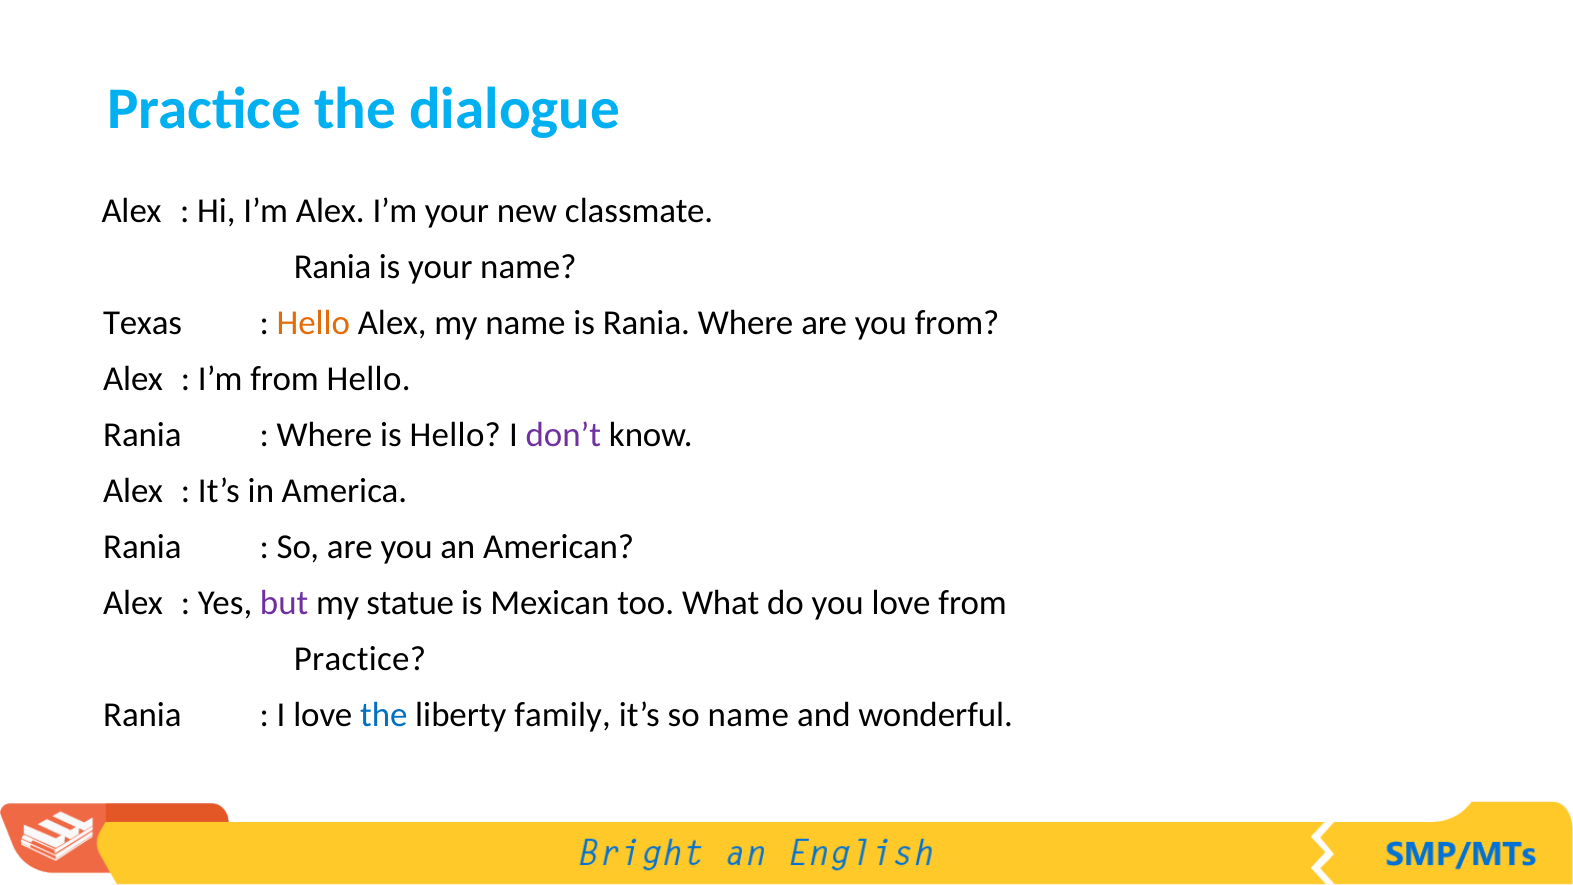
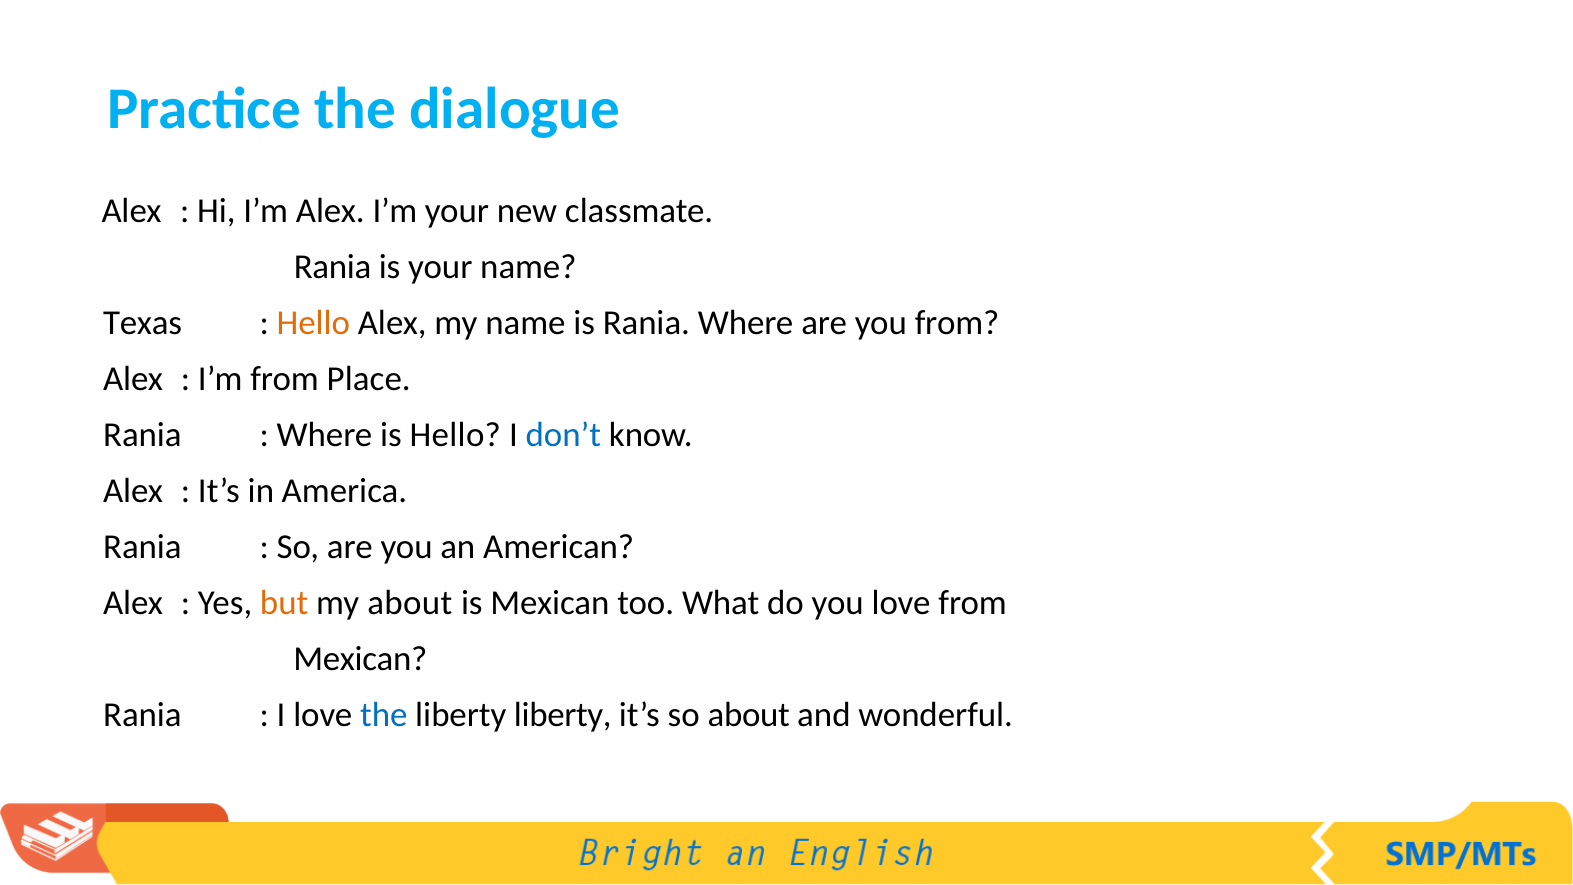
from Hello: Hello -> Place (369, 379)
don’t colour: purple -> blue (563, 435)
but colour: purple -> orange (284, 603)
my statue: statue -> about (410, 603)
Practice: Practice -> Mexican (360, 659)
liberty family: family -> liberty (563, 715)
so name: name -> about (749, 715)
